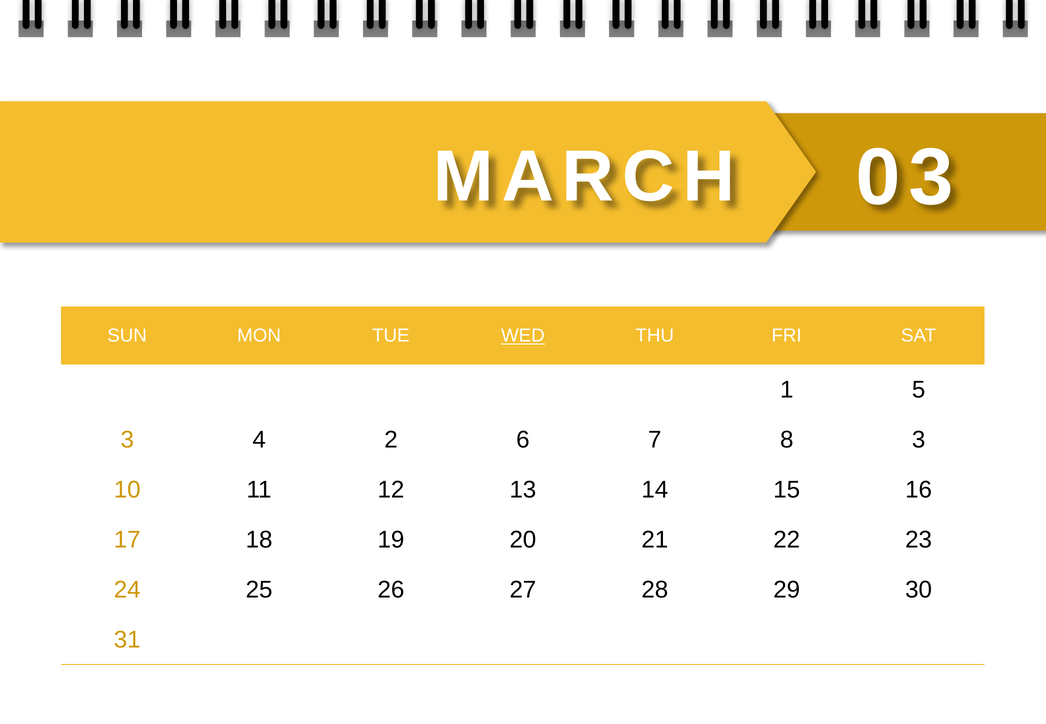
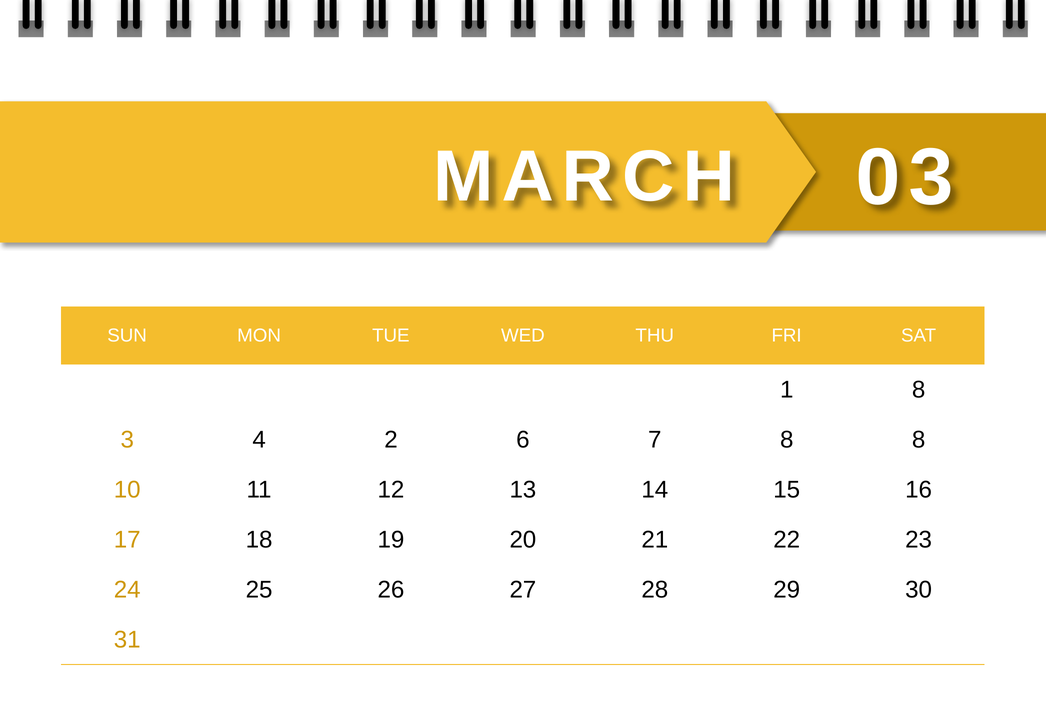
WED underline: present -> none (523, 336)
1 5: 5 -> 8 (919, 390)
8 3: 3 -> 8 (919, 440)
